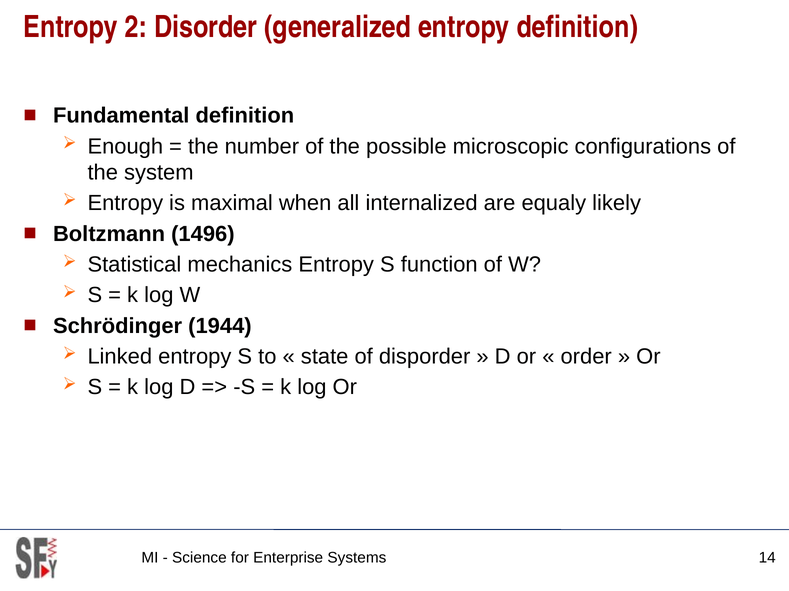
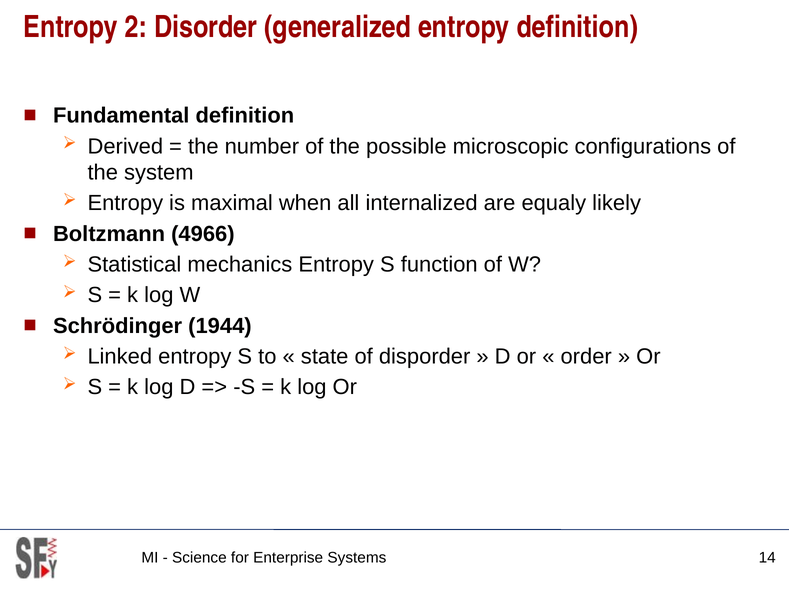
Enough: Enough -> Derived (125, 146)
1496: 1496 -> 4966 (203, 234)
